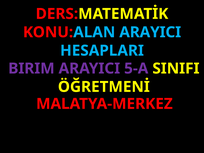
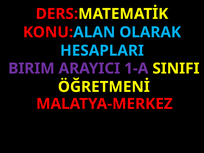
KONU:ALAN ARAYICI: ARAYICI -> OLARAK (150, 32)
5-A: 5-A -> 1-A (136, 68)
